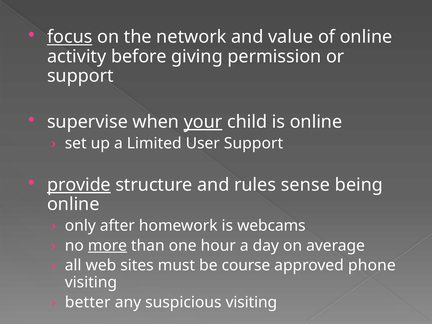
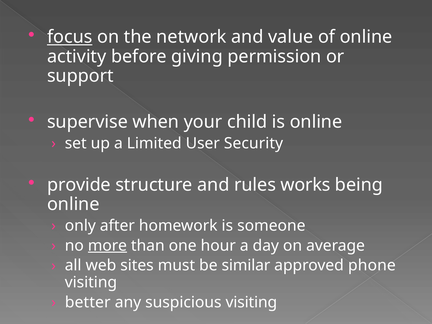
your underline: present -> none (203, 122)
User Support: Support -> Security (254, 143)
provide underline: present -> none (79, 185)
sense: sense -> works (306, 185)
webcams: webcams -> someone (271, 226)
course: course -> similar (246, 265)
